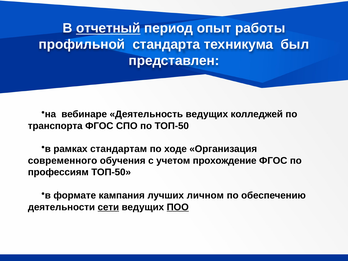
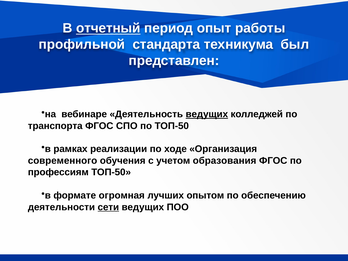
ведущих underline: none -> present (207, 114)
стандартам: стандартам -> реализации (119, 149)
прохождение: прохождение -> образования (225, 161)
кампания: кампания -> огромная (122, 195)
личном: личном -> опытом (205, 195)
ПОО underline: present -> none (178, 207)
